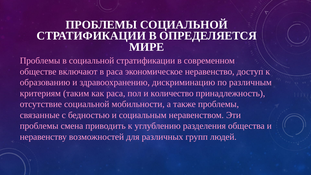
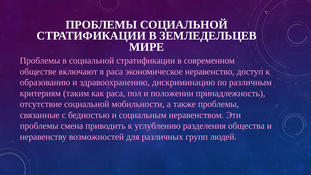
ОПРЕДЕЛЯЕТСЯ: ОПРЕДЕЛЯЕТСЯ -> ЗЕМЛЕДЕЛЬЦЕВ (208, 36)
количество: количество -> положении (172, 93)
